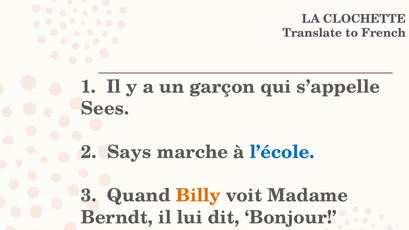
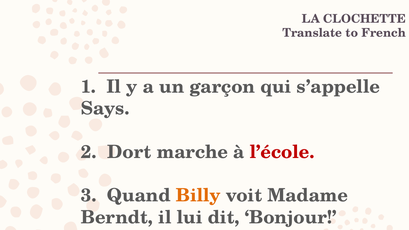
Sees: Sees -> Says (105, 109)
Says: Says -> Dort (129, 152)
l’école colour: blue -> red (282, 152)
